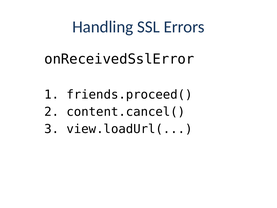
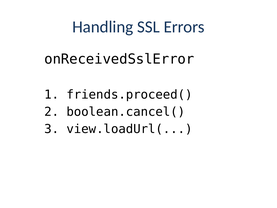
content.cancel(: content.cancel( -> boolean.cancel( (126, 112)
